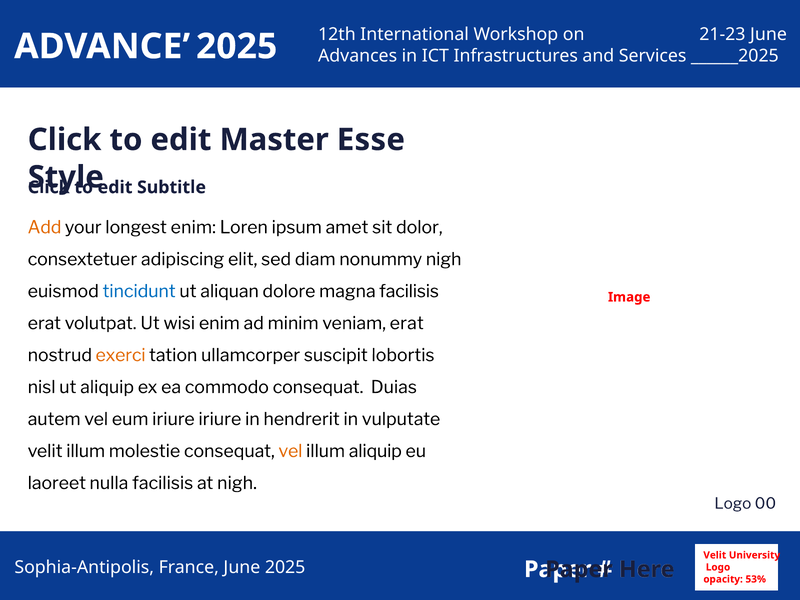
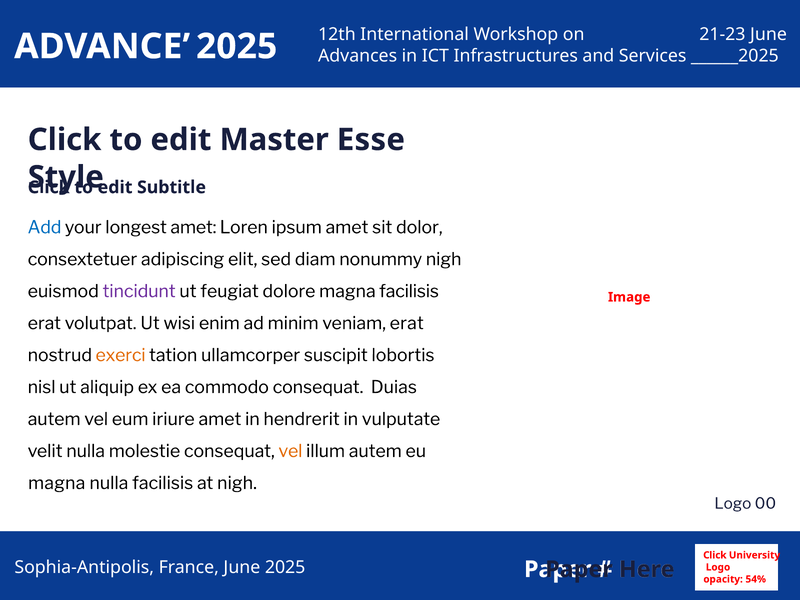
Add colour: orange -> blue (44, 227)
longest enim: enim -> amet (193, 227)
tincidunt colour: blue -> purple (139, 291)
aliquan: aliquan -> feugiat (230, 291)
iriure iriure: iriure -> amet (220, 419)
velit illum: illum -> nulla (86, 451)
illum aliquip: aliquip -> autem (375, 451)
laoreet: laoreet -> magna (57, 483)
Velit: Velit -> Click (715, 555)
53%: 53% -> 54% (756, 579)
